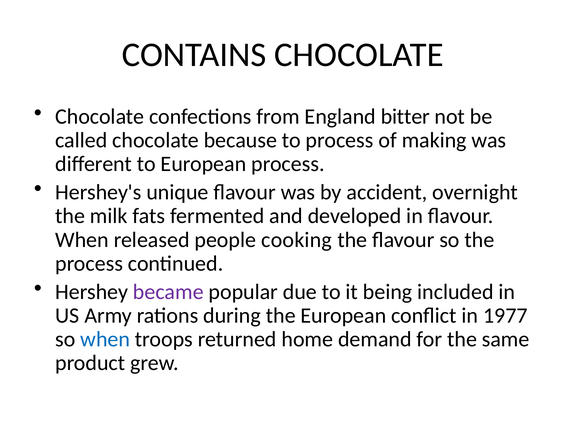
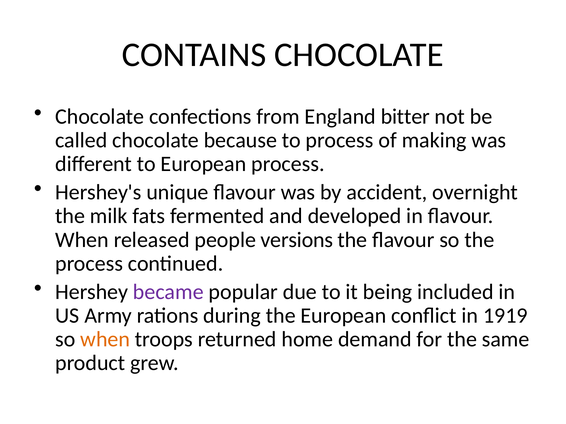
cooking: cooking -> versions (297, 240)
1977: 1977 -> 1919 (505, 316)
when colour: blue -> orange (105, 340)
